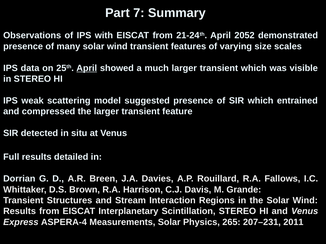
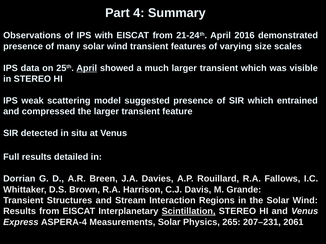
7: 7 -> 4 (139, 13)
2052: 2052 -> 2016 (245, 36)
Scintillation underline: none -> present (189, 212)
2011: 2011 -> 2061 (293, 223)
